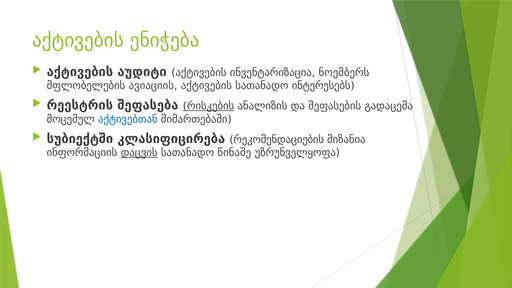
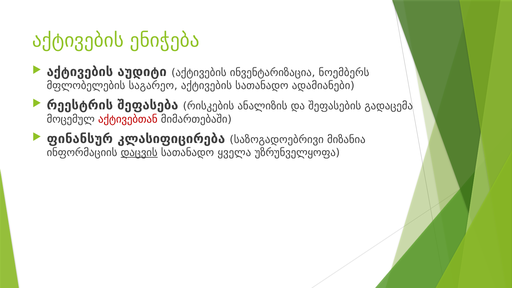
ავიაციის: ავიაციის -> საგარეო (153, 86)
ინტერესებს: ინტერესებს -> ადამიანები (323, 86)
რისკების underline: present -> none (209, 106)
აქტივებთან colour: blue -> red (128, 119)
სუბიექტში: სუბიექტში -> ფინანსურ (80, 139)
რეკომენდაციების: რეკომენდაციების -> საზოგადოებრივი (277, 140)
წინაშე: წინაშე -> ყველა (234, 153)
